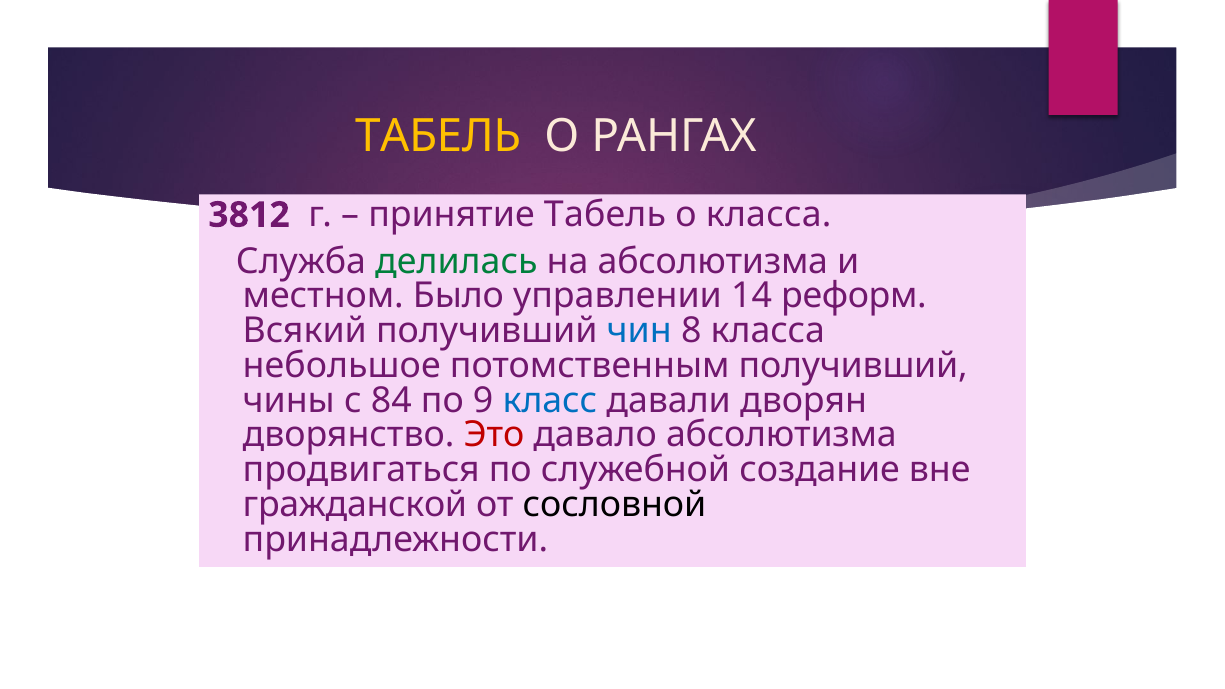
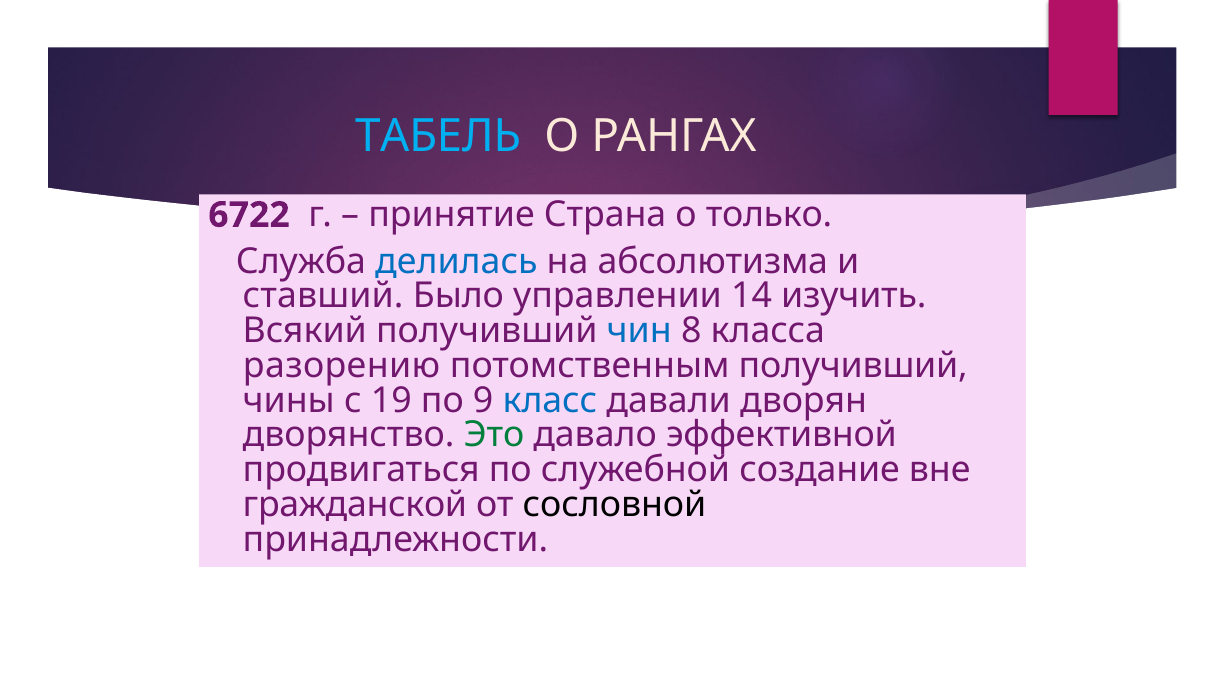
ТАБЕЛЬ colour: yellow -> light blue (438, 137)
3812: 3812 -> 6722 (249, 215)
принятие Табель: Табель -> Страна (605, 215)
о класса: класса -> только (769, 215)
делилась colour: green -> blue (456, 261)
местном: местном -> ставший (323, 296)
реформ: реформ -> изучить (854, 296)
небольшое: небольшое -> разорению (342, 366)
84: 84 -> 19 (391, 400)
Это colour: red -> green (494, 435)
давало абсолютизма: абсолютизма -> эффективной (781, 435)
